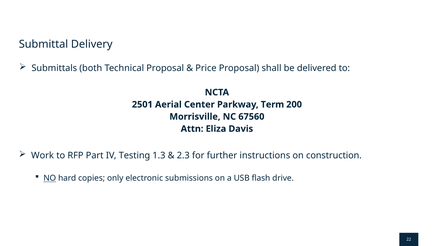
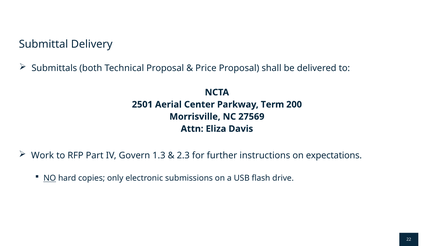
67560: 67560 -> 27569 (251, 117)
Testing: Testing -> Govern (134, 155)
construction: construction -> expectations (334, 155)
